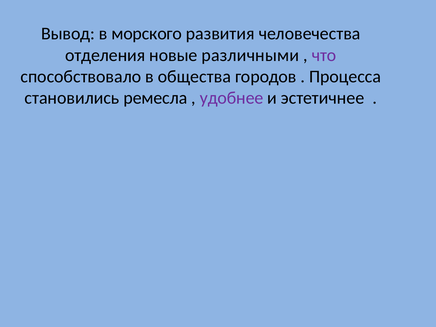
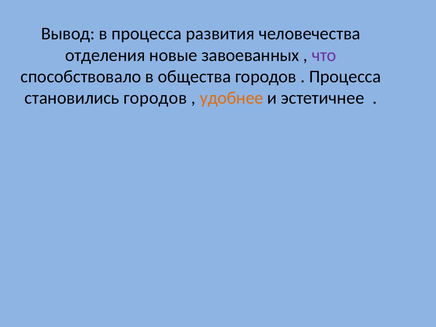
в морского: морского -> процесса (147, 34)
различными: различными -> завоеванных (250, 55)
становились ремесла: ремесла -> городов (155, 98)
удобнее colour: purple -> orange (232, 98)
